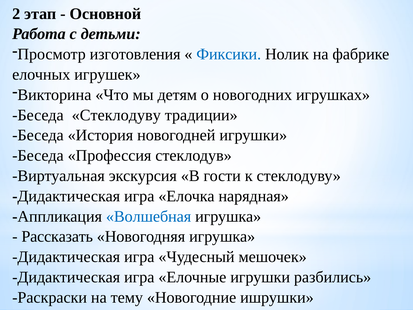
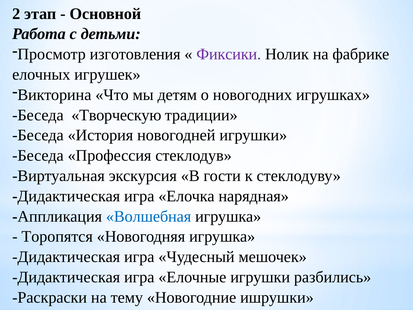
Фиксики colour: blue -> purple (229, 54)
Беседа Стеклодуву: Стеклодуву -> Творческую (116, 115)
Рассказать: Рассказать -> Торопятся (57, 236)
